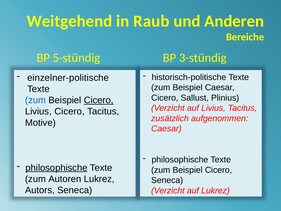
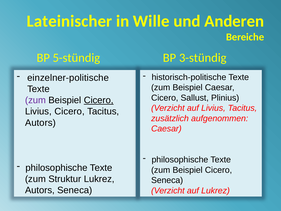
Weitgehend: Weitgehend -> Lateinischer (69, 21)
Raub: Raub -> Wille (151, 21)
zum colour: blue -> purple (35, 100)
Motive: Motive -> Autors (40, 123)
philosophische underline: present -> none (57, 168)
Autoren: Autoren -> Struktur (65, 179)
